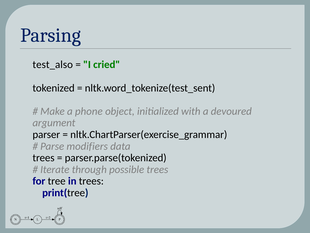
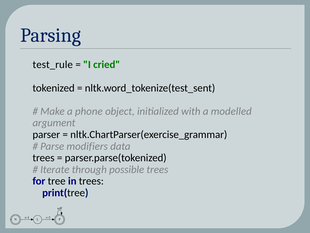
test_also: test_also -> test_rule (53, 65)
devoured: devoured -> modelled (231, 111)
